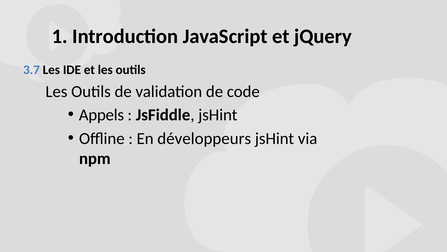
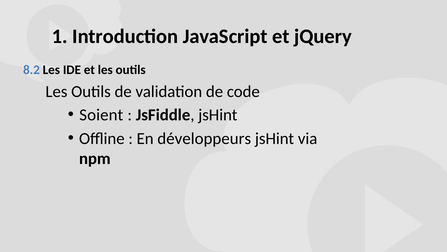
3.7: 3.7 -> 8.2 (31, 70)
Appels: Appels -> Soient (101, 115)
